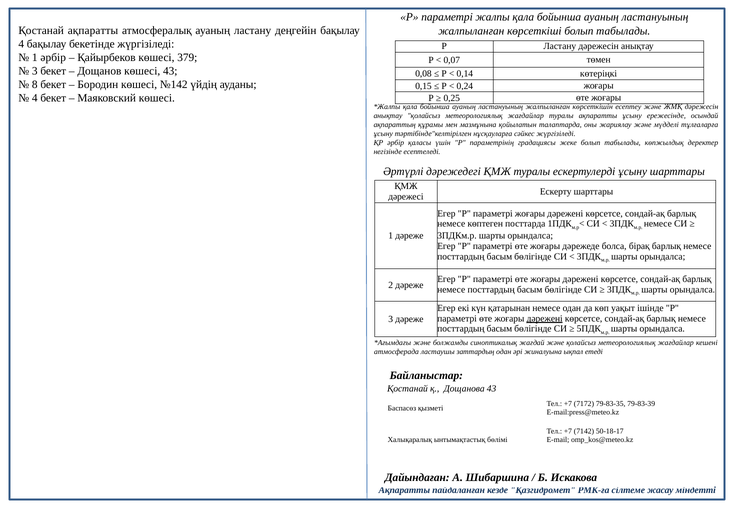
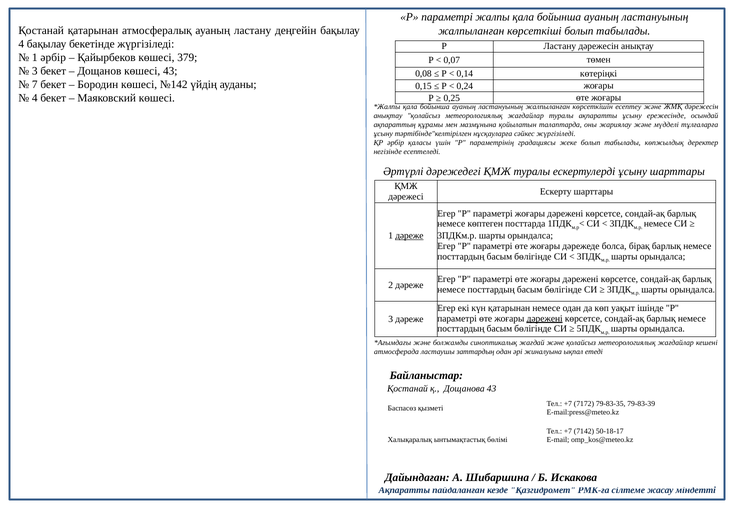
Қостанай ақпаратты: ақпаратты -> қатарынан (93, 31)
8: 8 -> 7 (35, 85)
дәреже underline: none -> present (409, 236)
